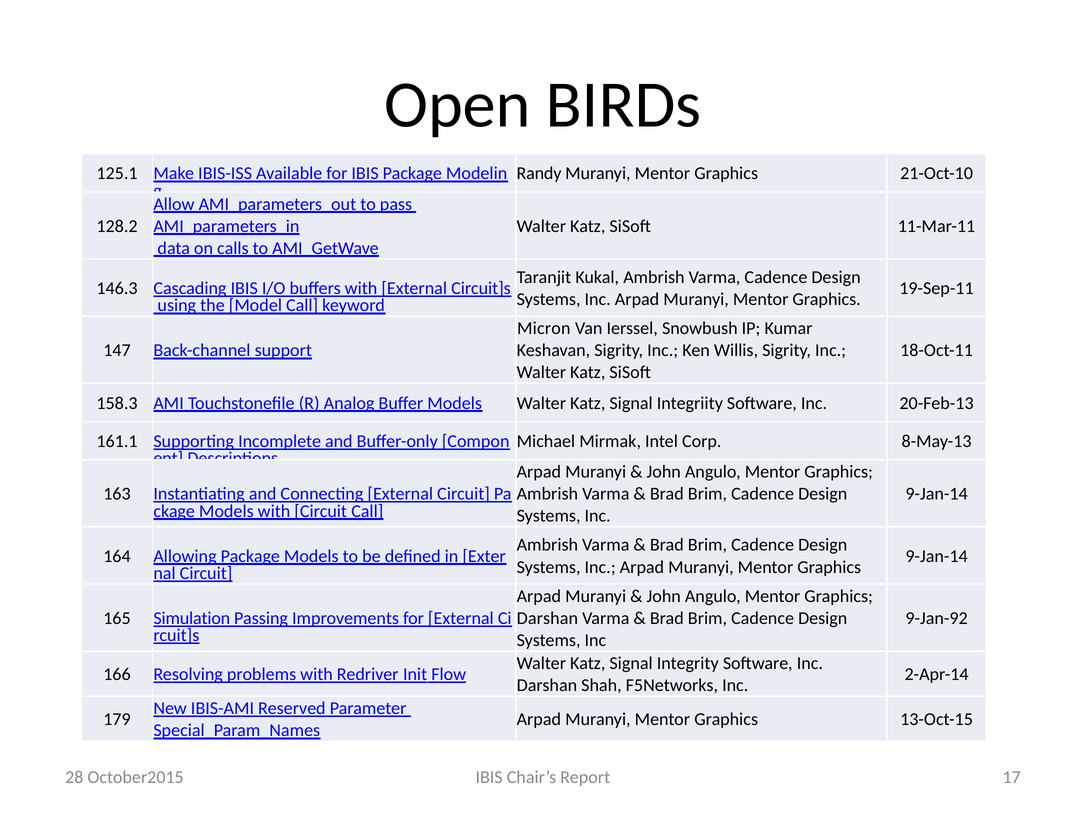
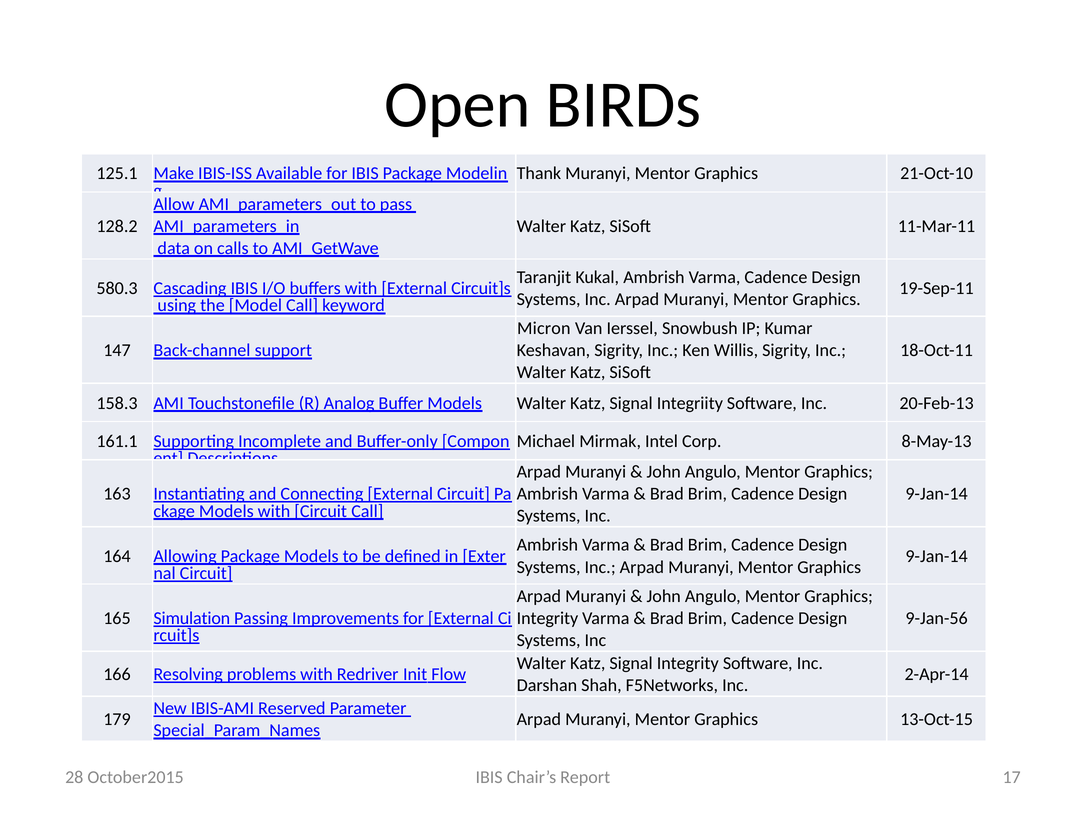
Randy: Randy -> Thank (539, 174)
146.3: 146.3 -> 580.3 (117, 288)
Darshan: Darshan -> Integrity (547, 619)
9-Jan-92: 9-Jan-92 -> 9-Jan-56 (937, 619)
